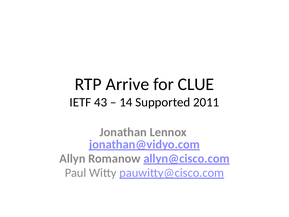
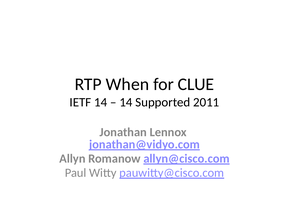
Arrive: Arrive -> When (127, 84)
IETF 43: 43 -> 14 (101, 102)
